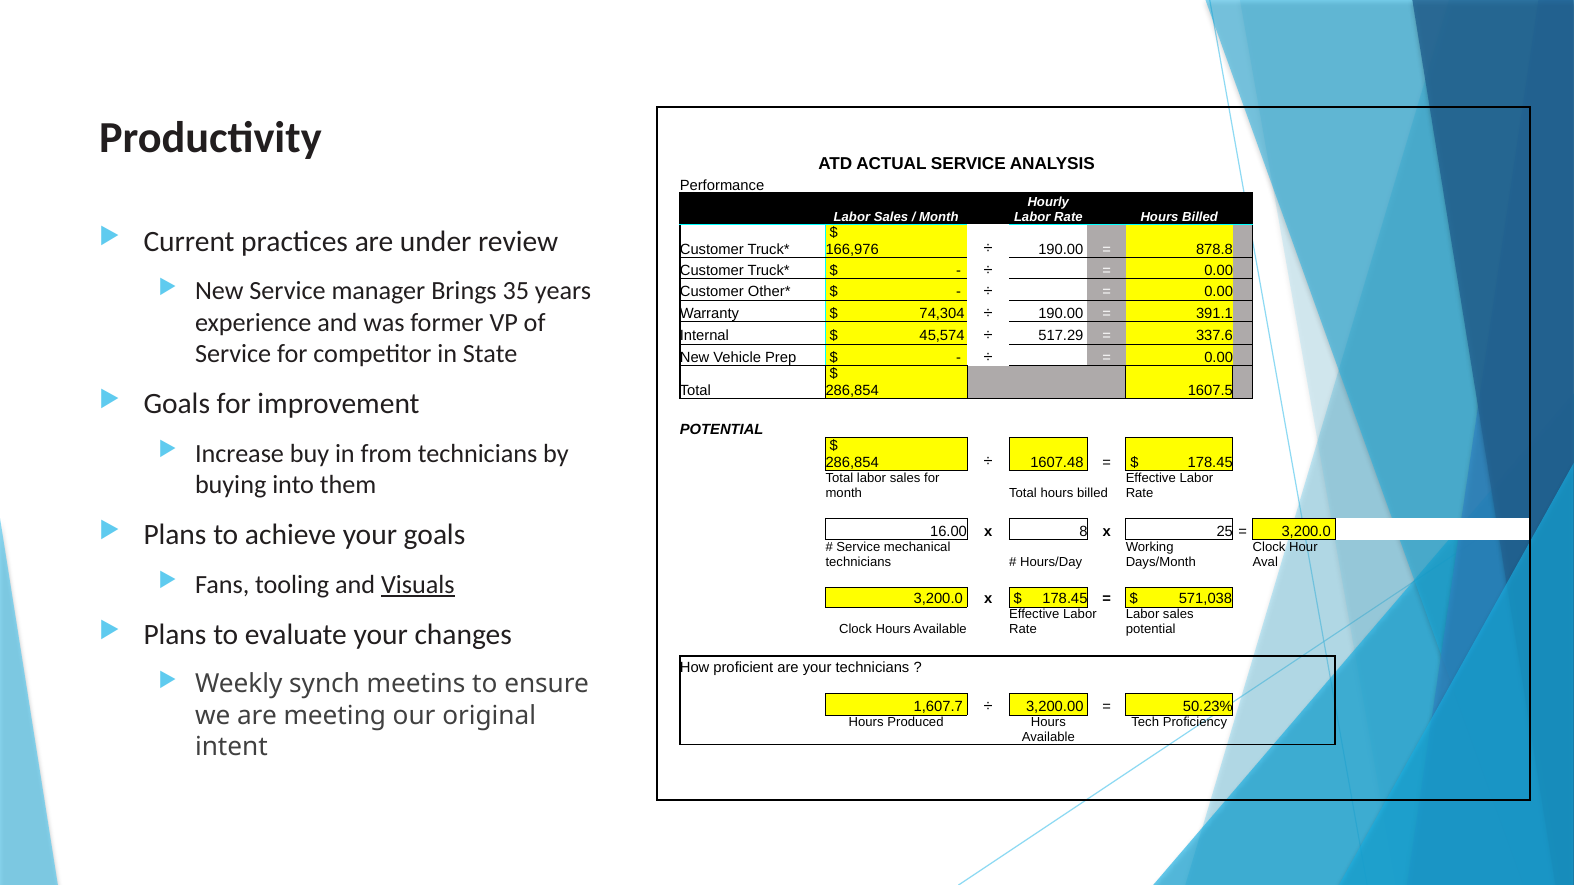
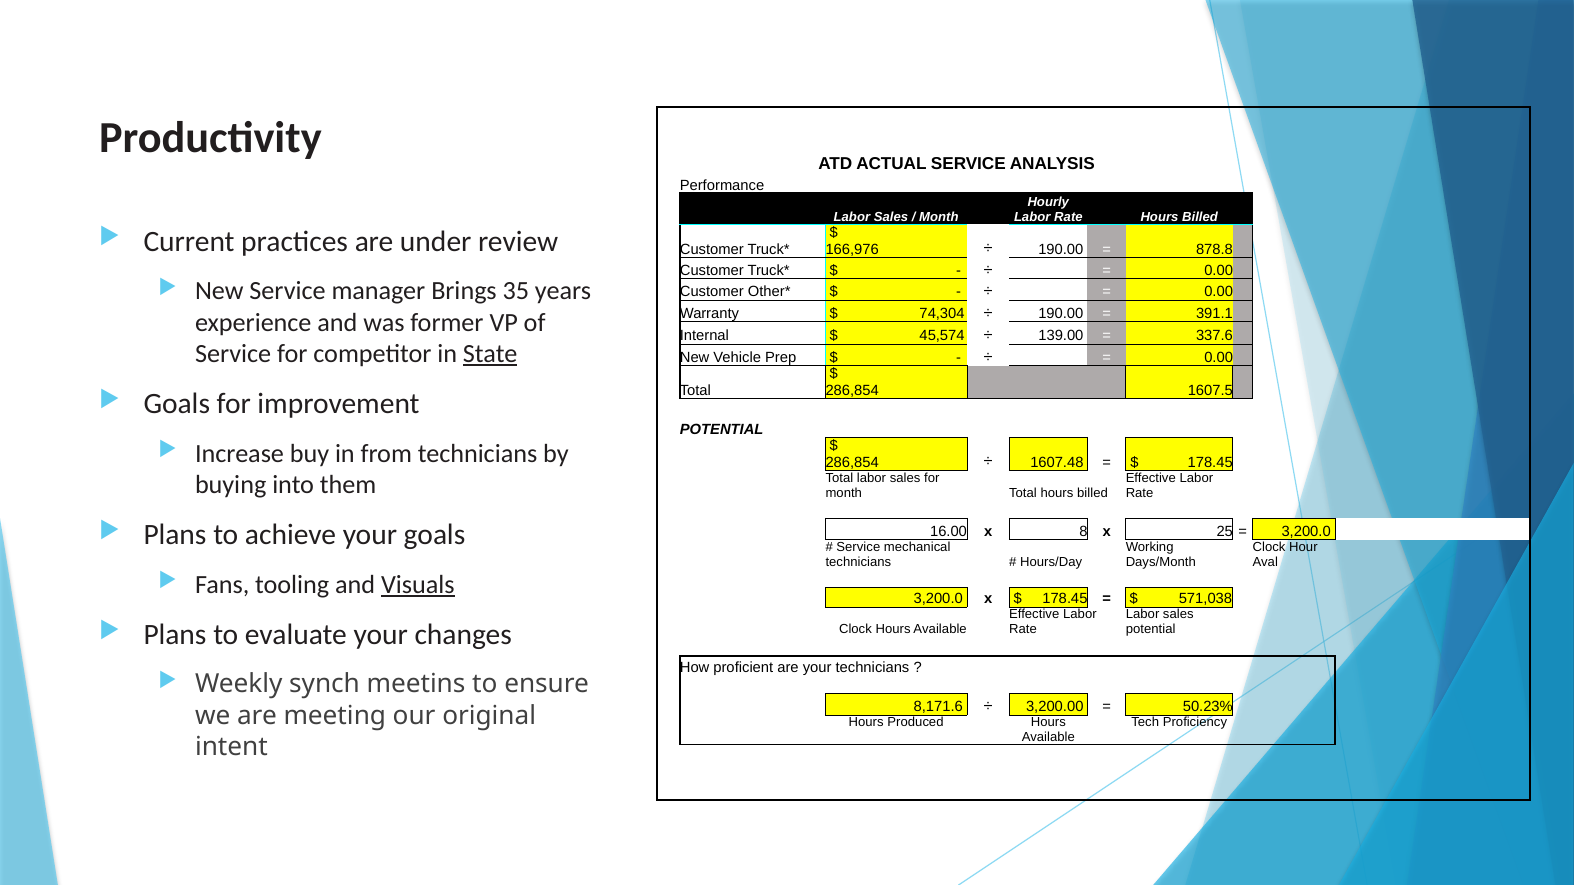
517.29: 517.29 -> 139.00 (1061, 336)
State underline: none -> present (490, 354)
1,607.7: 1,607.7 -> 8,171.6 (938, 707)
